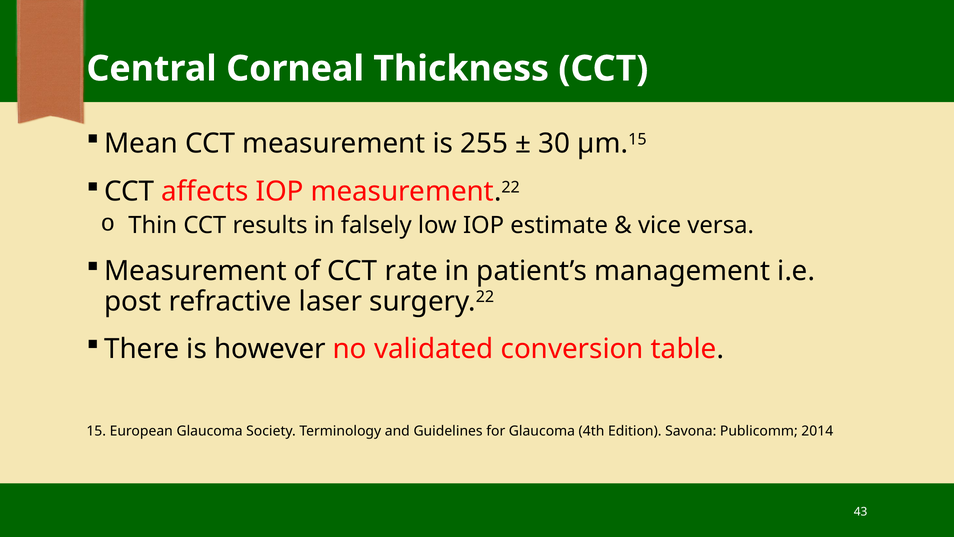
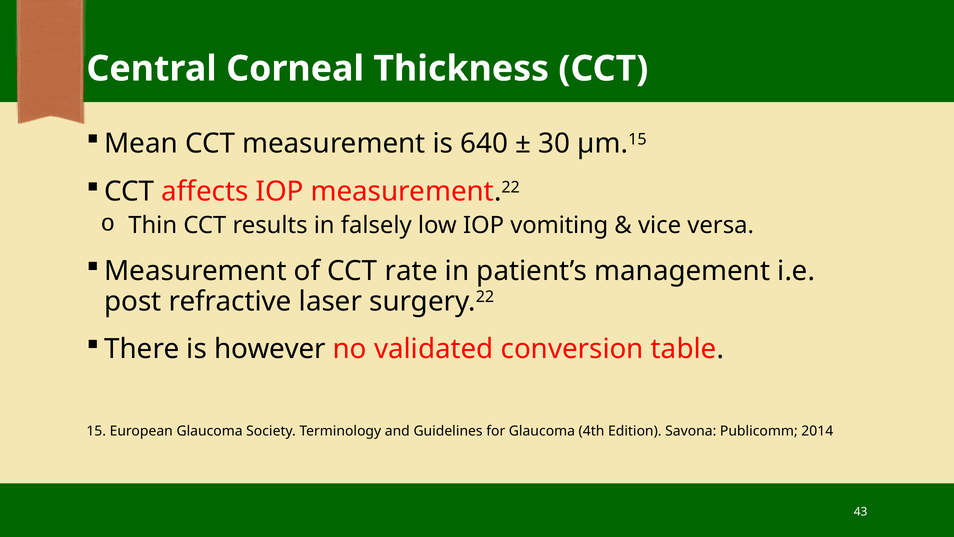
255: 255 -> 640 (484, 144)
estimate: estimate -> vomiting (559, 225)
